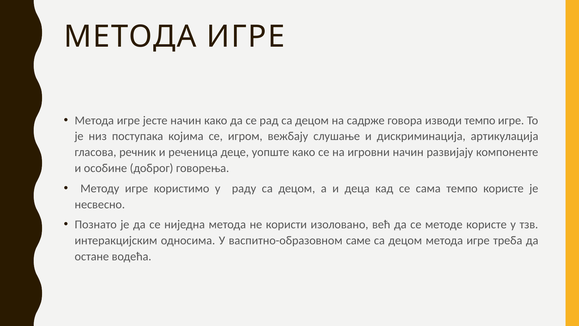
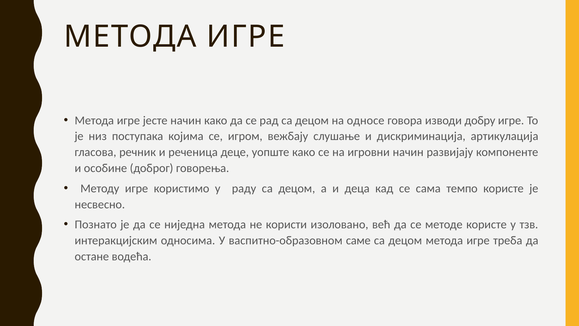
садрже: садрже -> односе (366, 120)
изводи темпо: темпо -> добру (480, 120)
